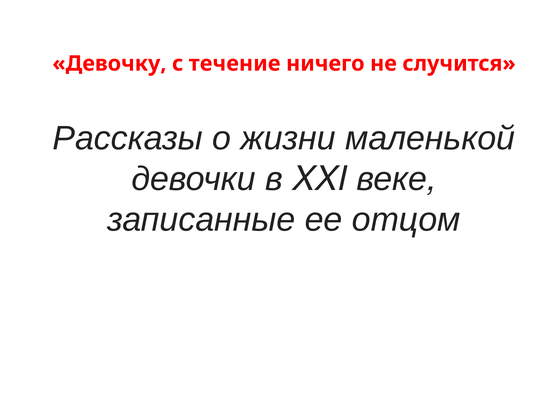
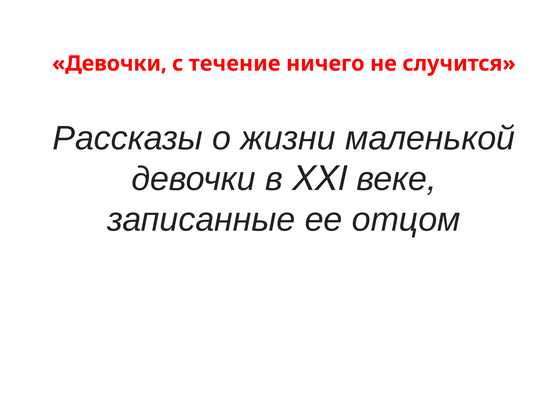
Девочку: Девочку -> Девочки (109, 64)
